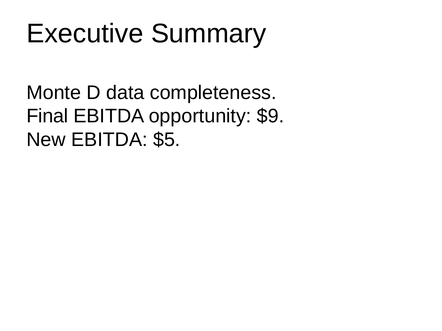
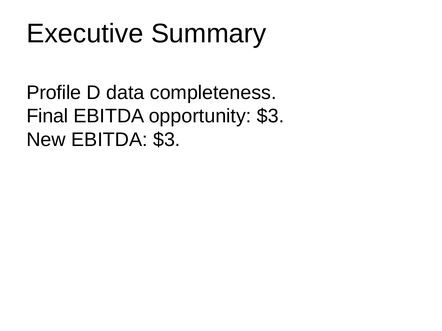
Monte: Monte -> Profile (54, 93)
opportunity $9: $9 -> $3 (270, 116)
EBITDA $5: $5 -> $3 (167, 140)
